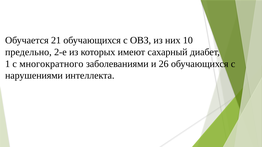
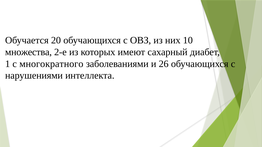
21: 21 -> 20 (56, 40)
предельно: предельно -> множества (28, 52)
